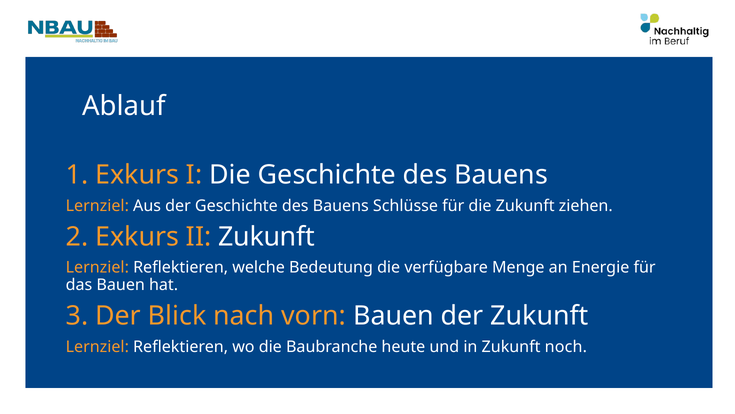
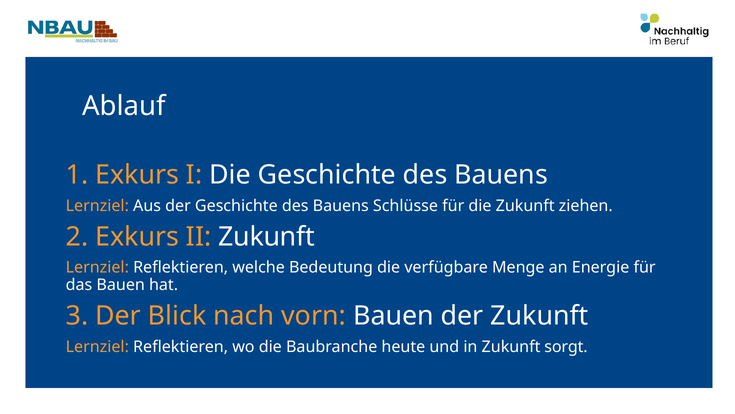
noch: noch -> sorgt (566, 346)
